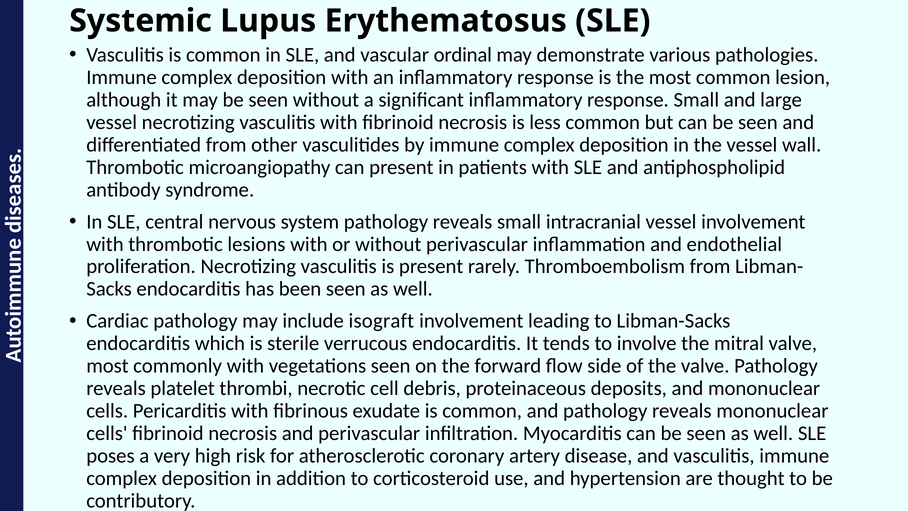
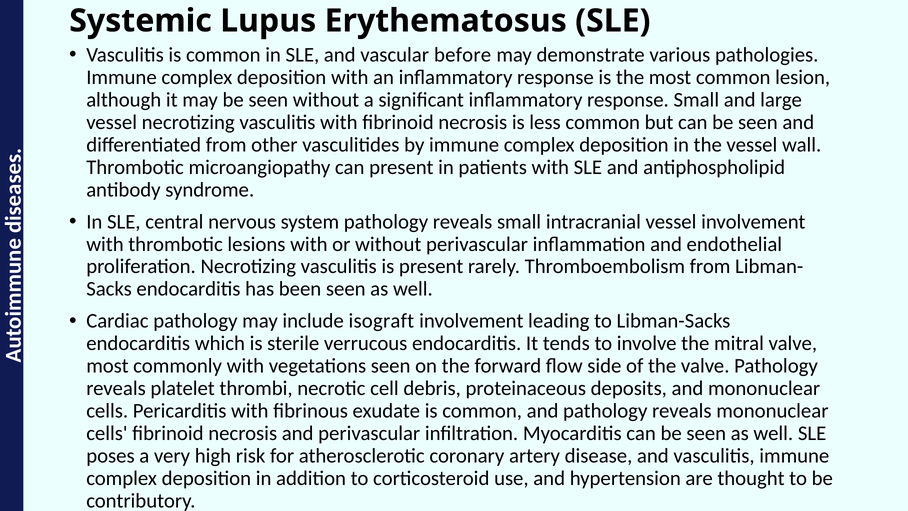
ordinal: ordinal -> before (463, 55)
